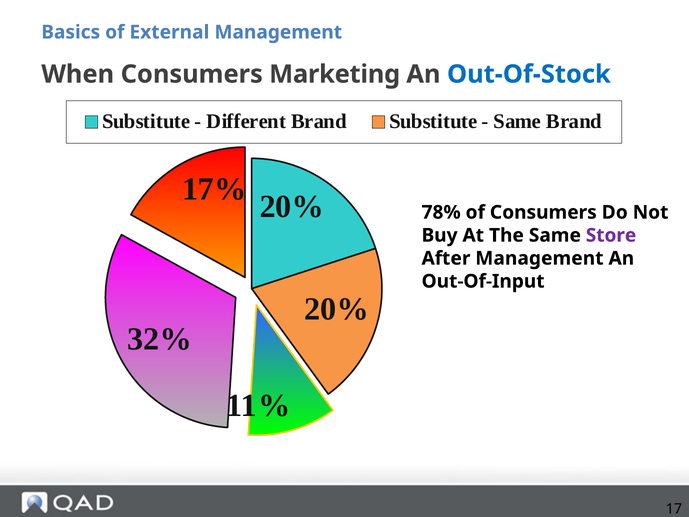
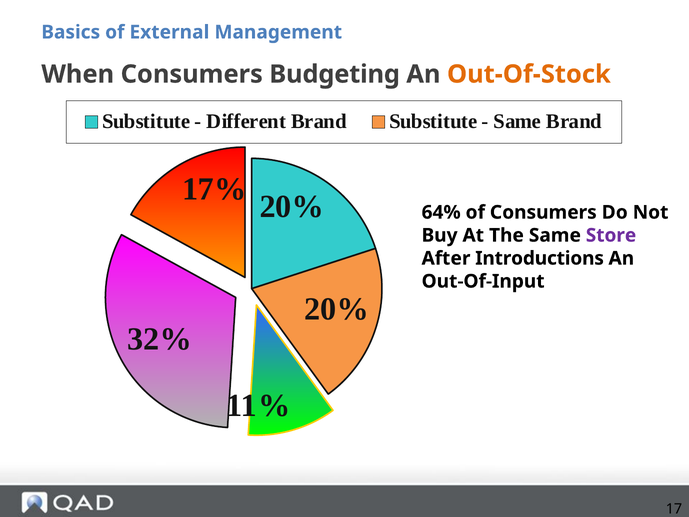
Marketing: Marketing -> Budgeting (335, 74)
Out-Of-Stock colour: blue -> orange (529, 74)
78%: 78% -> 64% (441, 212)
After Management: Management -> Introductions (540, 258)
